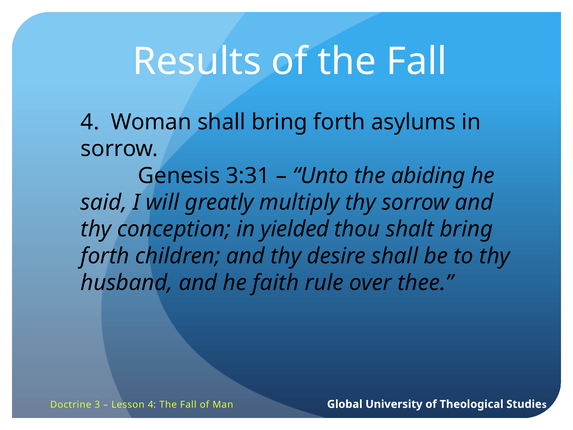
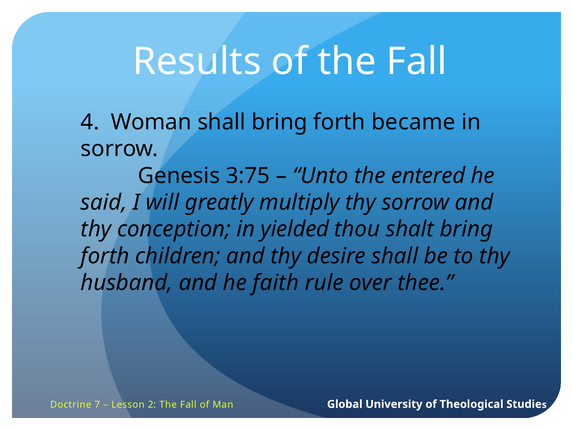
asylums: asylums -> became (413, 122)
3:31: 3:31 -> 3:75 (248, 176)
abiding: abiding -> entered (428, 176)
3: 3 -> 7 (97, 405)
Lesson 4: 4 -> 2 (152, 405)
